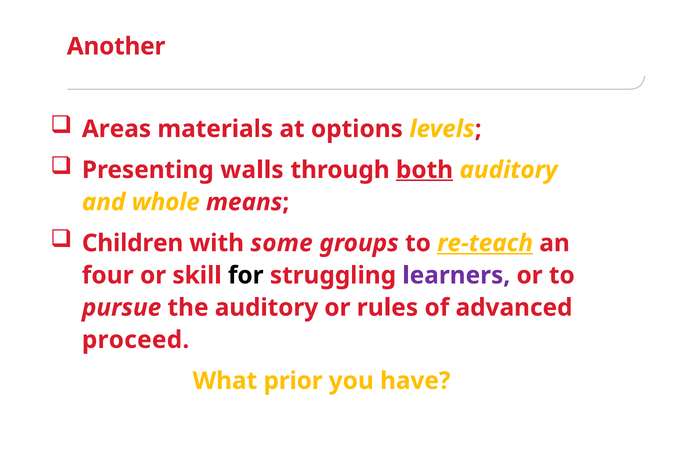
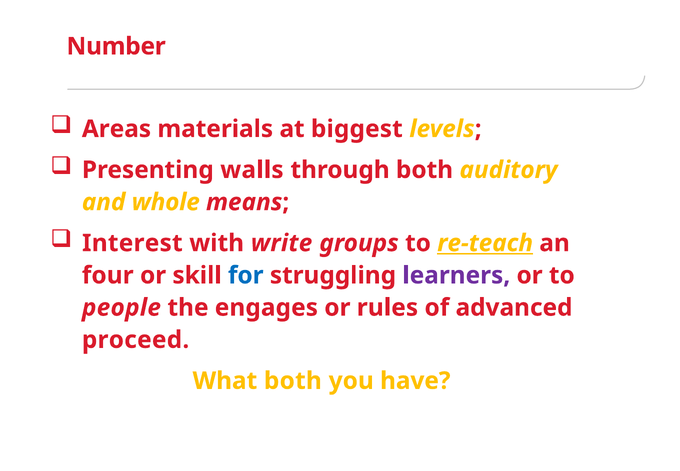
Another: Another -> Number (116, 46)
options: options -> biggest (357, 129)
both underline: present -> none (425, 170)
Children: Children -> Interest (132, 243)
some: some -> write (282, 243)
for colour: black -> blue (246, 275)
pursue: pursue -> people (121, 308)
the auditory: auditory -> engages (266, 308)
What prior: prior -> both (293, 381)
